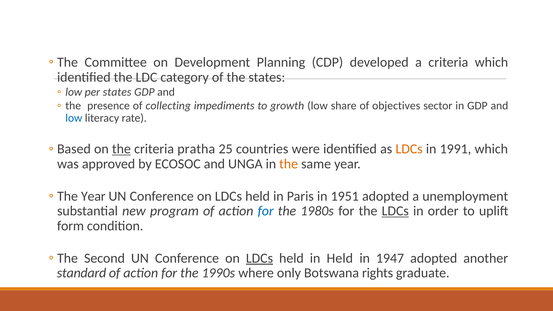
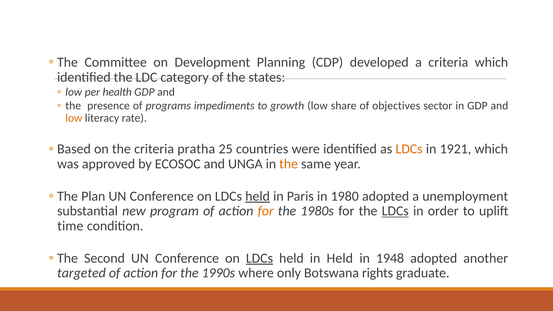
per states: states -> health (117, 92)
collecting: collecting -> programs (168, 106)
low colour: blue -> orange (74, 118)
the underline: present -> none (121, 149)
1991: 1991 -> 1921 (456, 149)
Year: Year -> Plan (93, 196)
held underline: none -> present (258, 196)
1951: 1951 -> 1980 (345, 196)
for colour: blue -> orange (266, 211)
form: form -> time (70, 226)
1947: 1947 -> 1948 (390, 258)
standard: standard -> targeted (81, 273)
